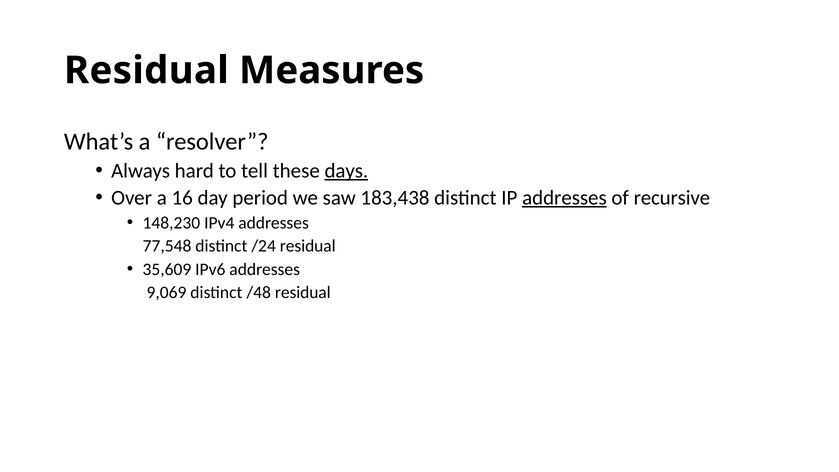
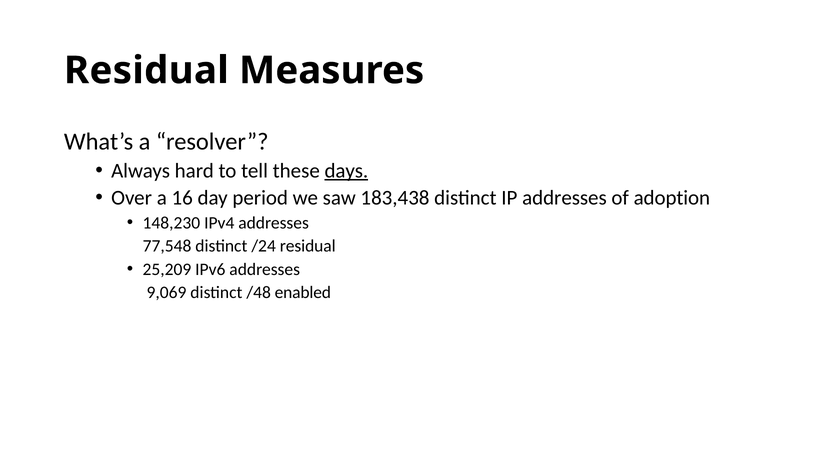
addresses underline: present -> none (564, 198)
recursive: recursive -> adoption (672, 198)
35,609: 35,609 -> 25,209 (167, 269)
/48 residual: residual -> enabled (303, 293)
